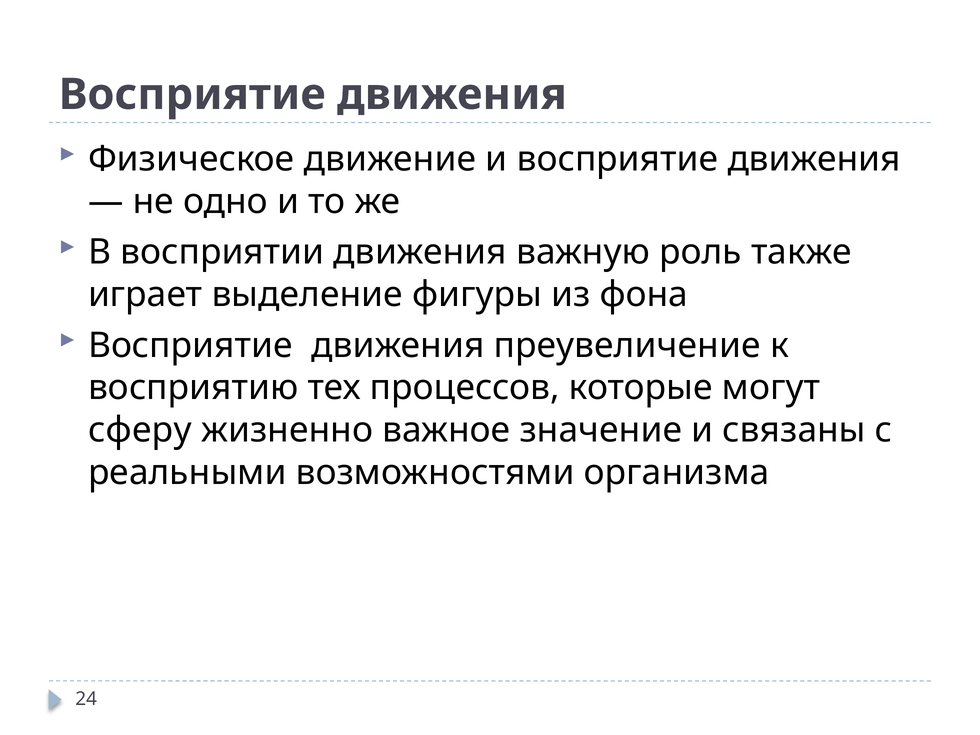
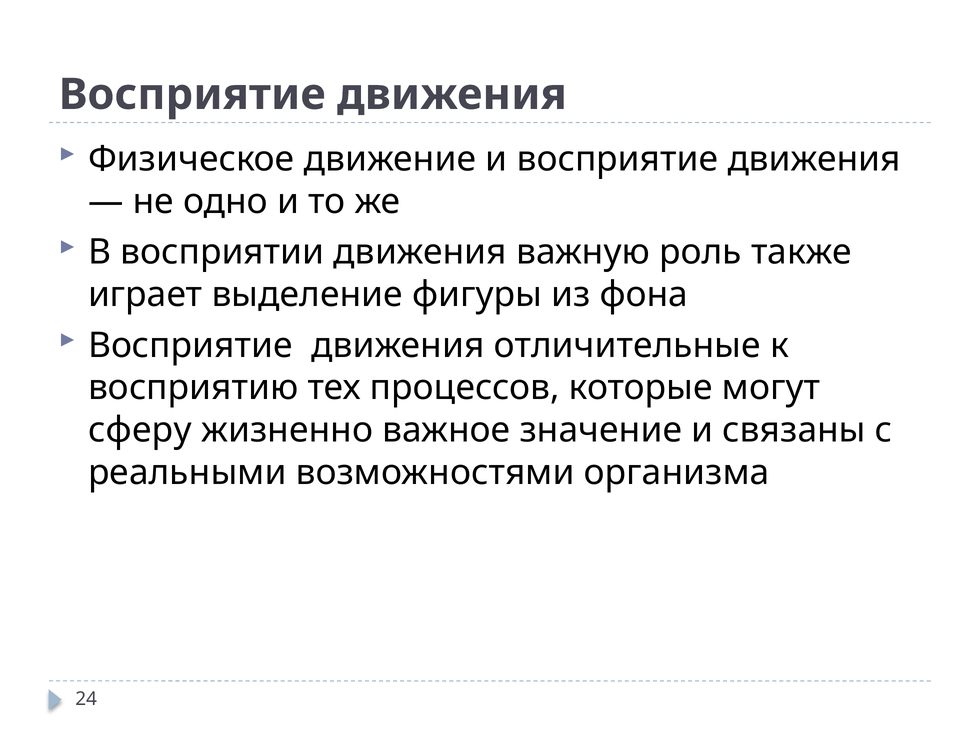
преувеличение: преувеличение -> отличительные (627, 345)
